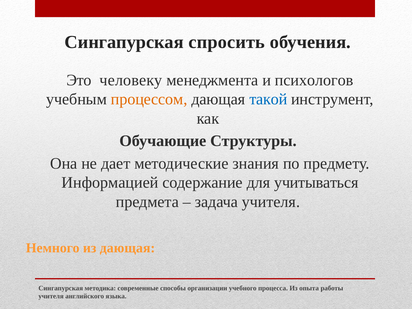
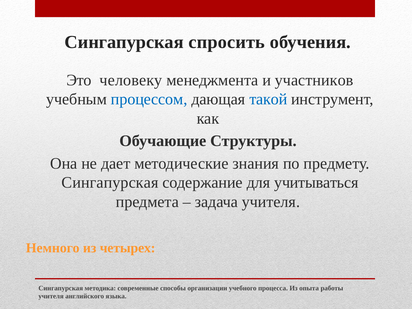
психологов: психологов -> участников (314, 80)
процессом colour: orange -> blue (149, 99)
Информацией: Информацией -> Сингапурская (110, 183)
из дающая: дающая -> четырех (128, 248)
